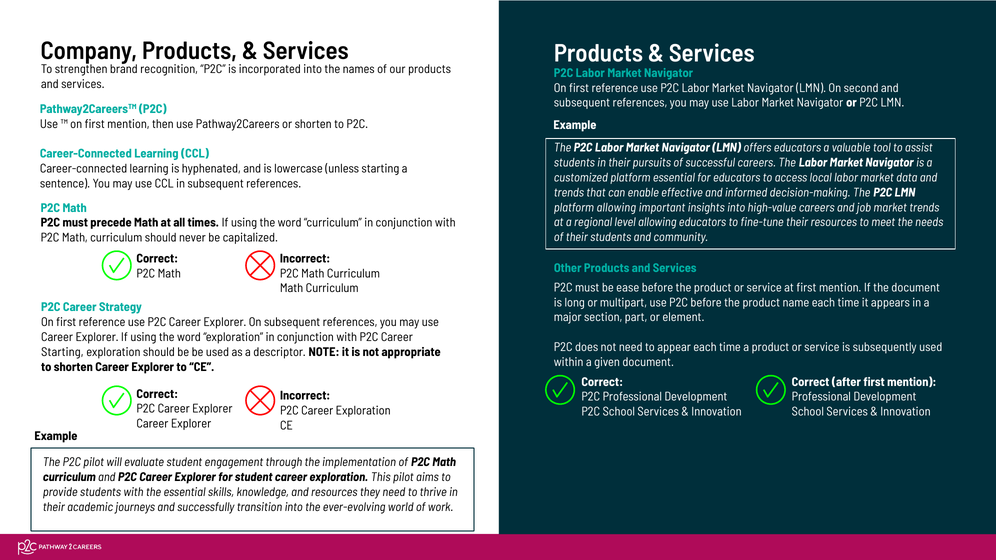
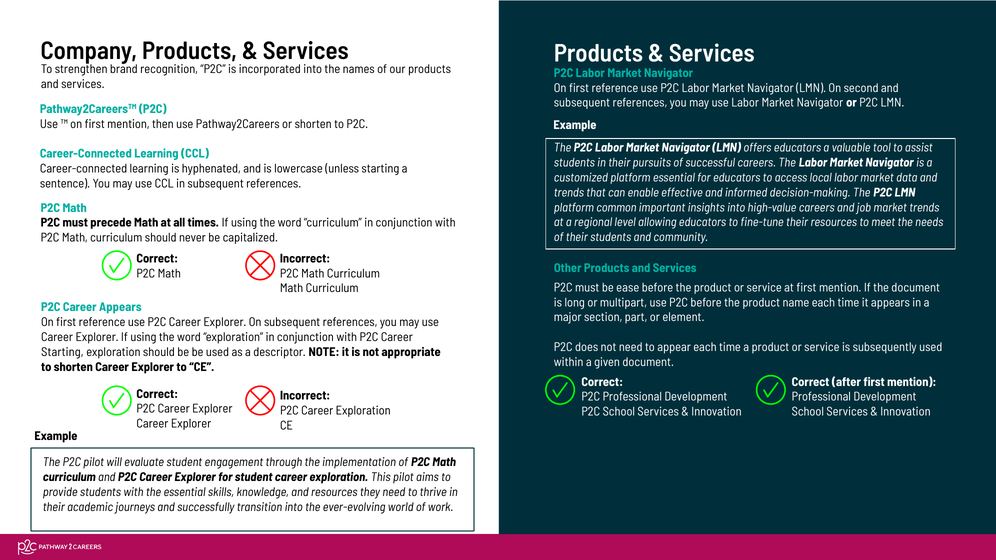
platform allowing: allowing -> common (616, 207)
Career Strategy: Strategy -> Appears (120, 307)
